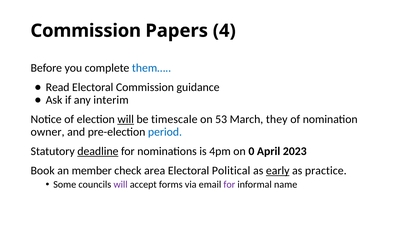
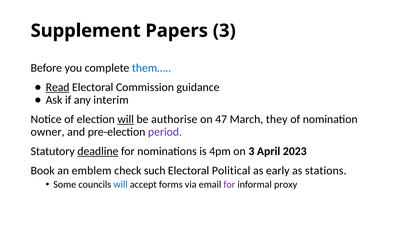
Commission: Commission -> Supplement (86, 31)
Papers 4: 4 -> 3 (224, 31)
Read underline: none -> present (58, 87)
timescale: timescale -> authorise (174, 119)
53: 53 -> 47 (221, 119)
period colour: blue -> purple (165, 132)
on 0: 0 -> 3 (251, 151)
member: member -> emblem (92, 171)
area: area -> such (155, 171)
early underline: present -> none (278, 171)
practice: practice -> stations (326, 171)
will colour: purple -> blue (121, 185)
name: name -> proxy (286, 185)
